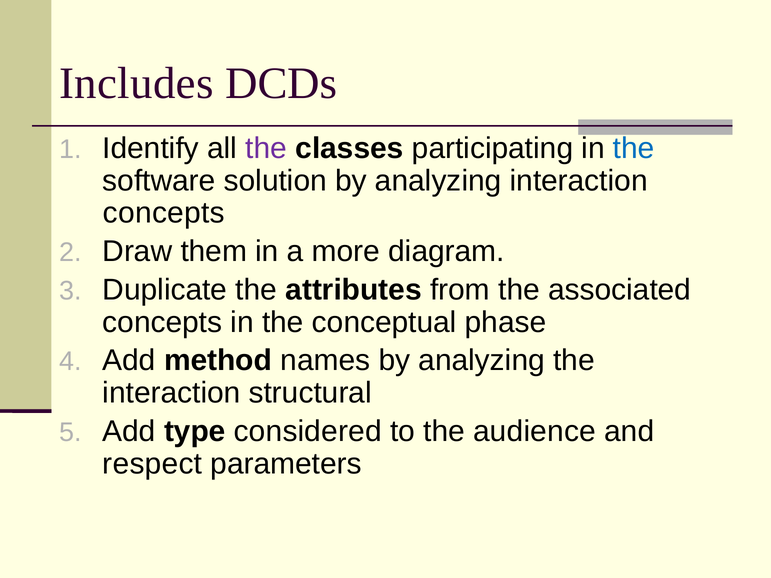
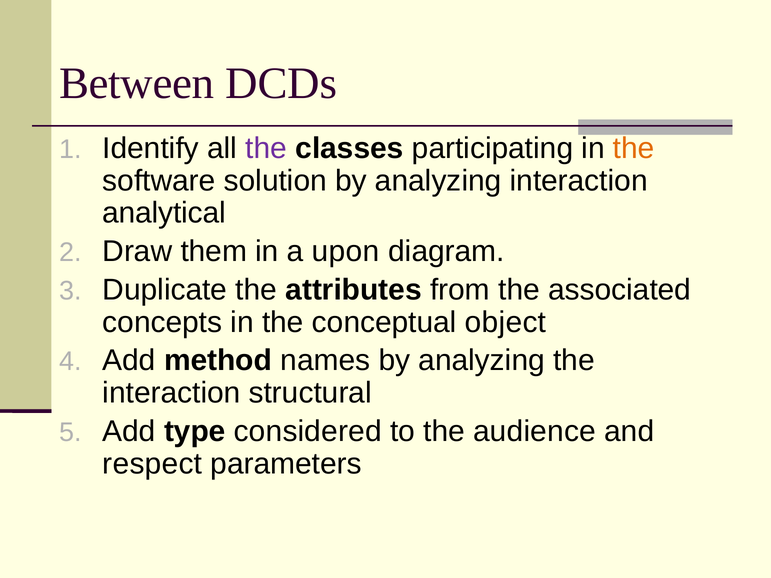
Includes: Includes -> Between (137, 83)
the colour: blue -> orange (634, 148)
concepts: concepts -> analytical (164, 213)
more: more -> upon (346, 252)
phase: phase -> object (505, 322)
